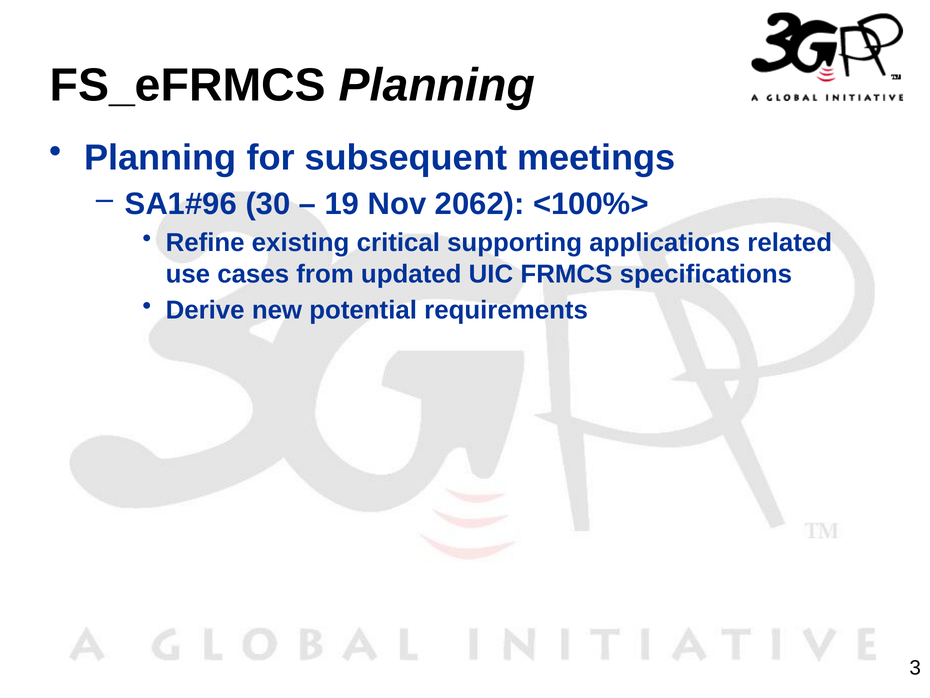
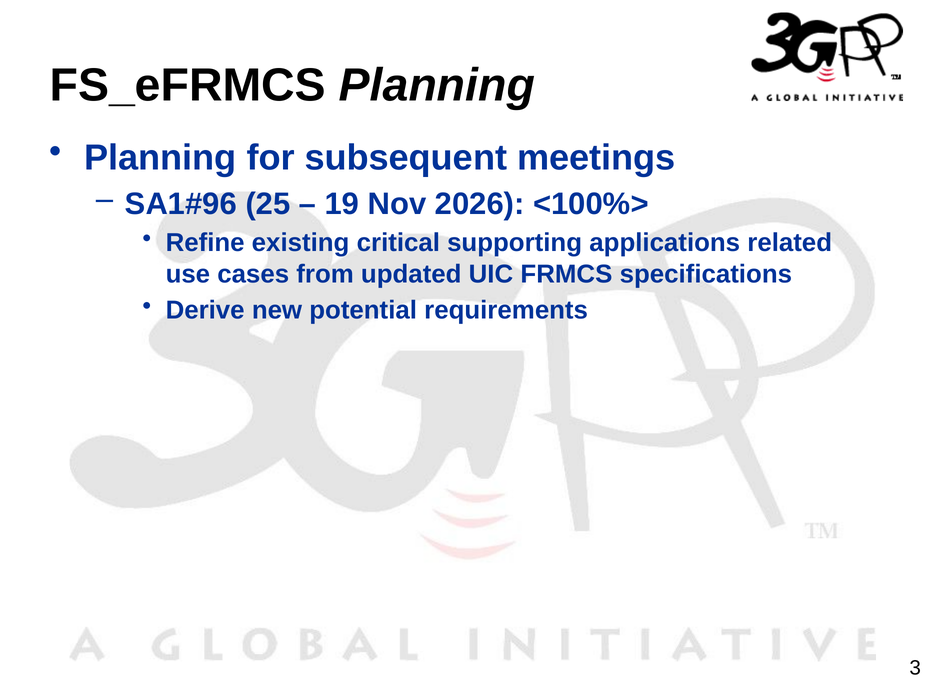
30: 30 -> 25 (268, 204)
2062: 2062 -> 2026 (480, 204)
